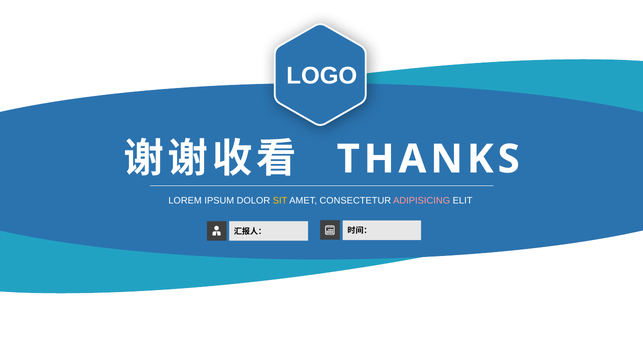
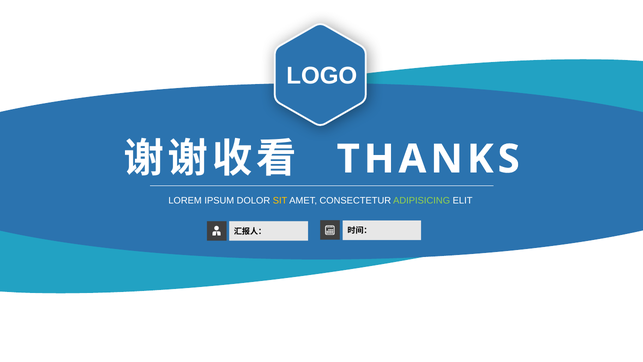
ADIPISICING colour: pink -> light green (422, 201)
